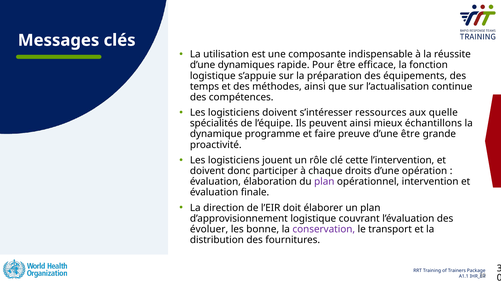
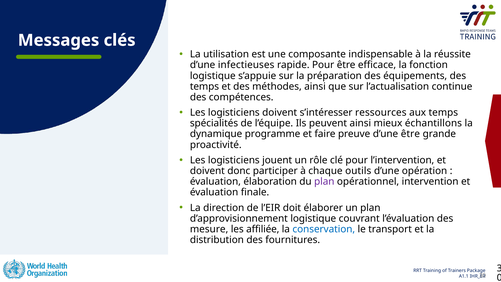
dynamiques: dynamiques -> infectieuses (246, 65)
aux quelle: quelle -> temps (443, 113)
clé cette: cette -> pour (357, 160)
droits: droits -> outils (358, 171)
évoluer: évoluer -> mesure (209, 229)
bonne: bonne -> affiliée (263, 229)
conservation colour: purple -> blue (324, 229)
